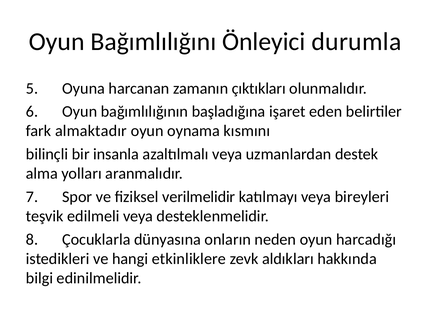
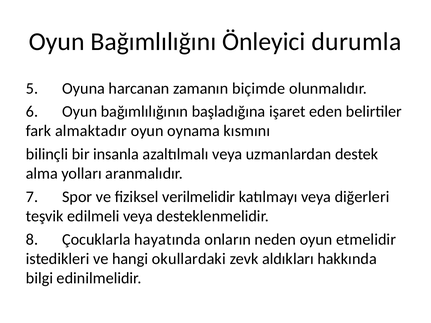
çıktıkları: çıktıkları -> biçimde (259, 88)
bireyleri: bireyleri -> diğerleri (362, 197)
dünyasına: dünyasına -> hayatında (167, 240)
harcadığı: harcadığı -> etmelidir (366, 240)
etkinliklere: etkinliklere -> okullardaki (189, 259)
